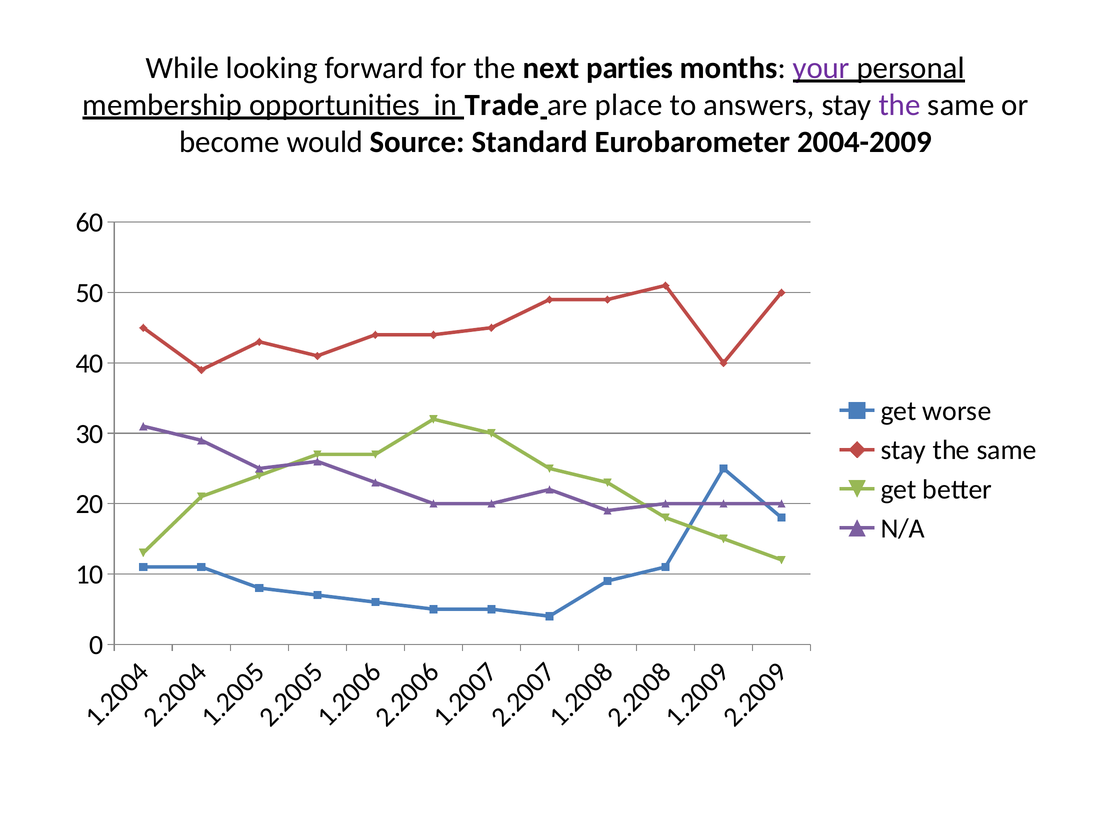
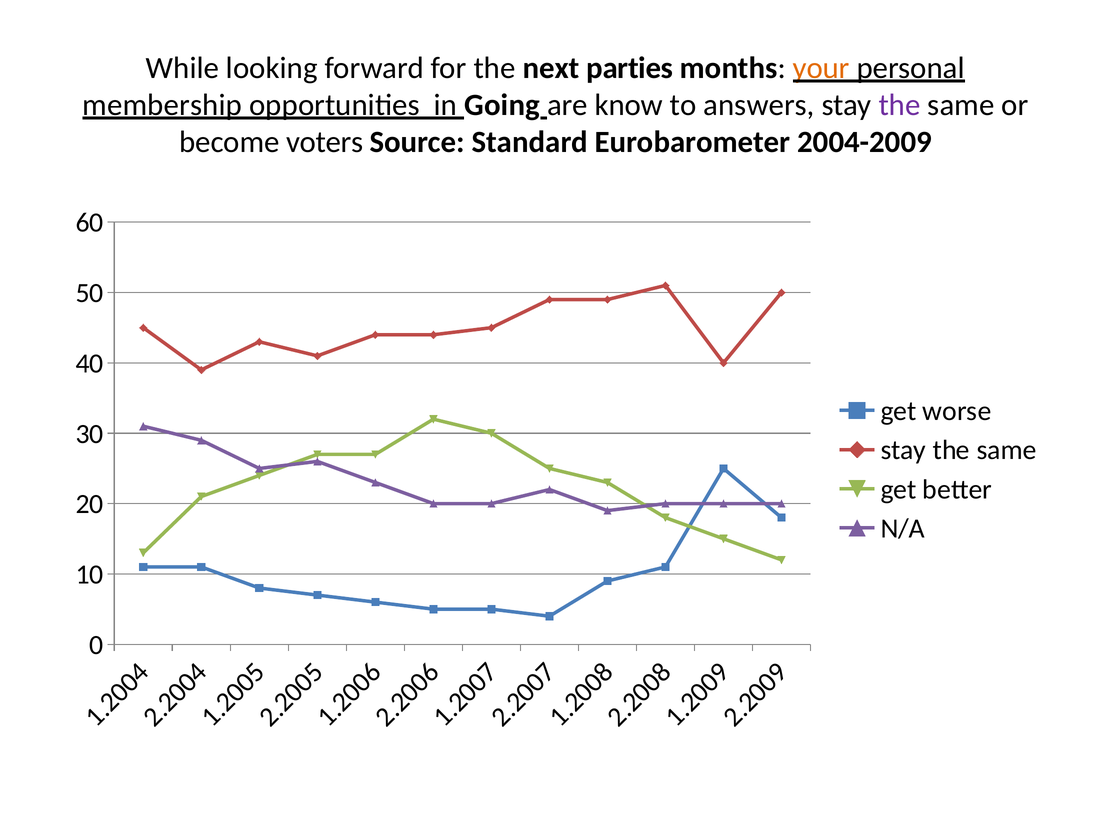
your colour: purple -> orange (821, 68)
Trade: Trade -> Going (502, 105)
place: place -> know (629, 105)
would: would -> voters (325, 142)
